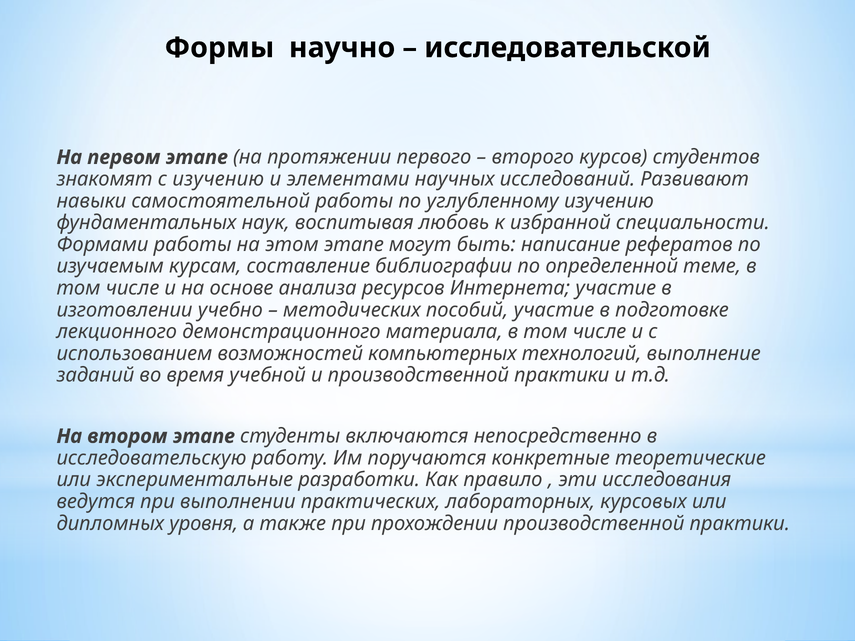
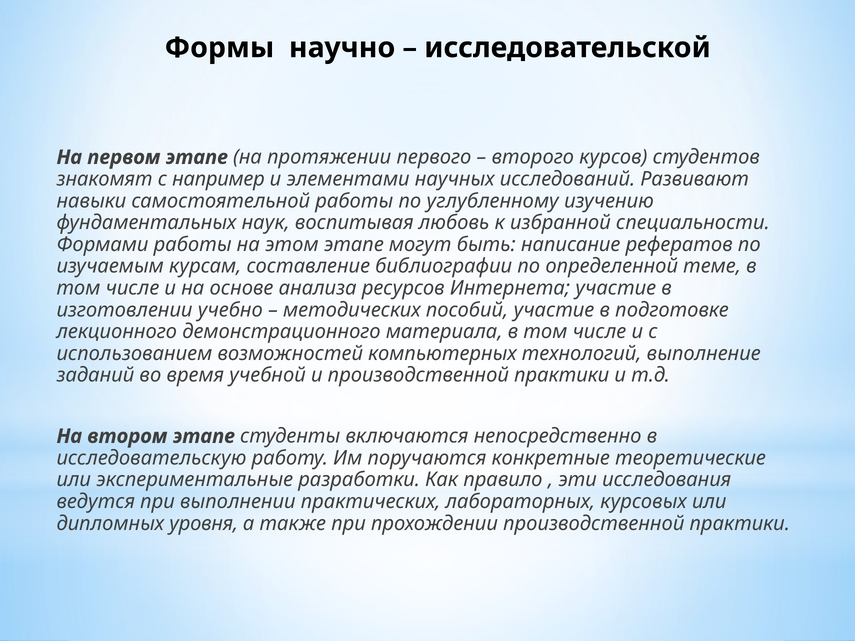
с изучению: изучению -> например (218, 179)
